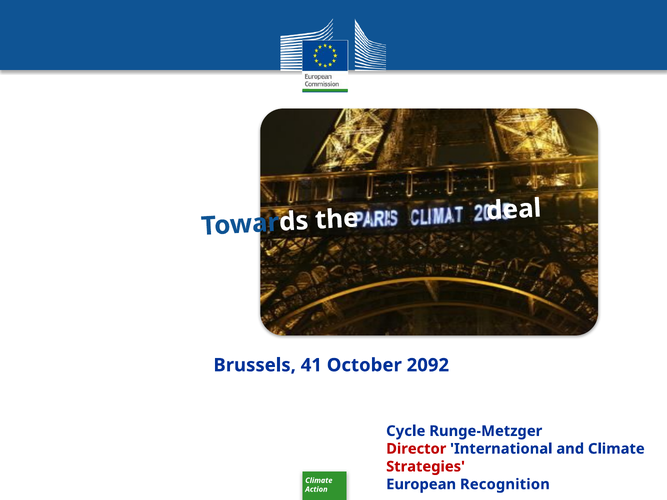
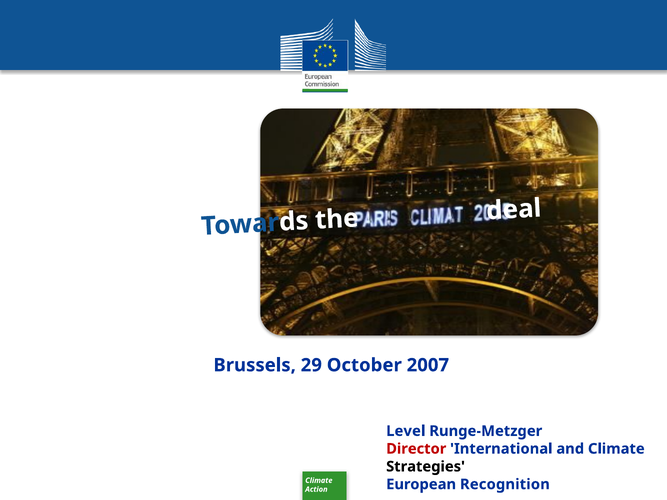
41: 41 -> 29 (311, 365)
2092: 2092 -> 2007 (428, 365)
Cycle: Cycle -> Level (406, 431)
Strategies colour: red -> black (426, 467)
